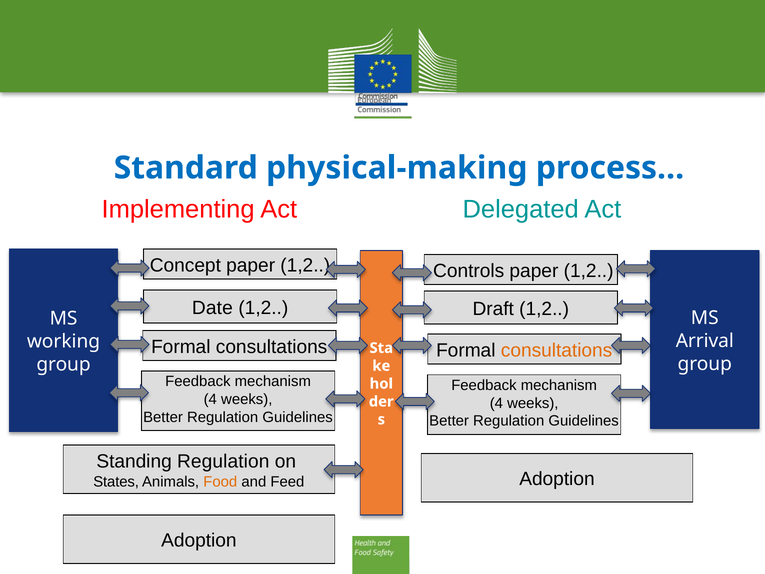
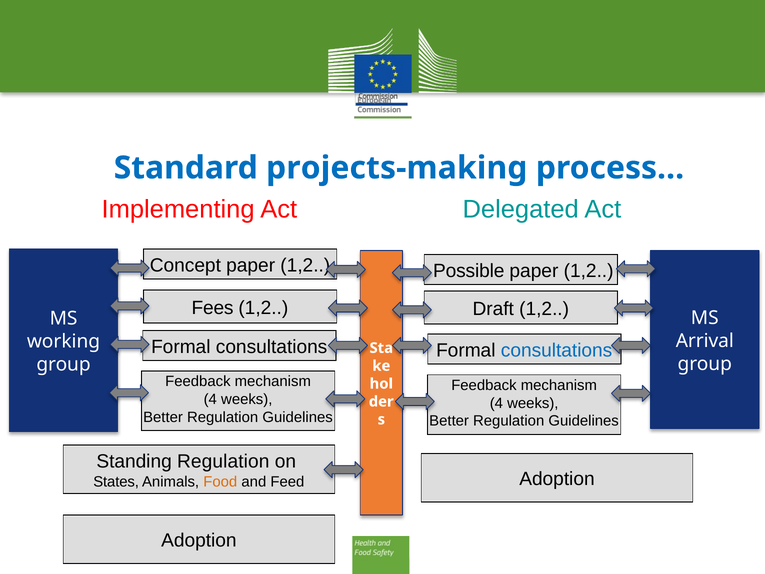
physical-making: physical-making -> projects-making (397, 168)
Controls: Controls -> Possible (469, 271)
Date: Date -> Fees (213, 308)
consultations colour: orange -> blue (557, 350)
